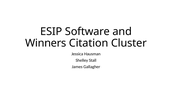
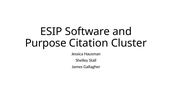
Winners: Winners -> Purpose (46, 43)
